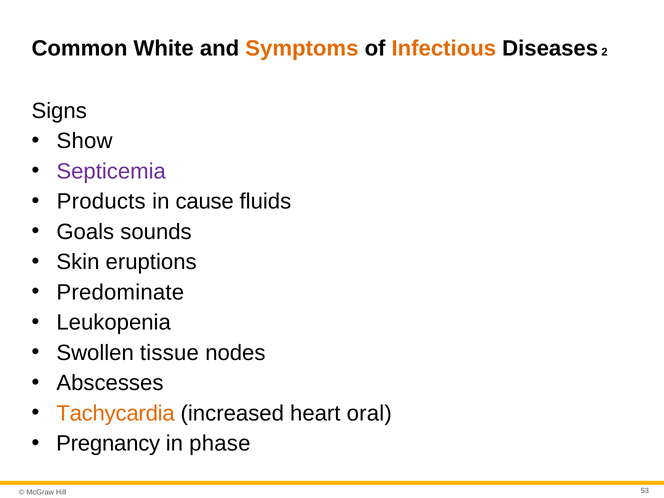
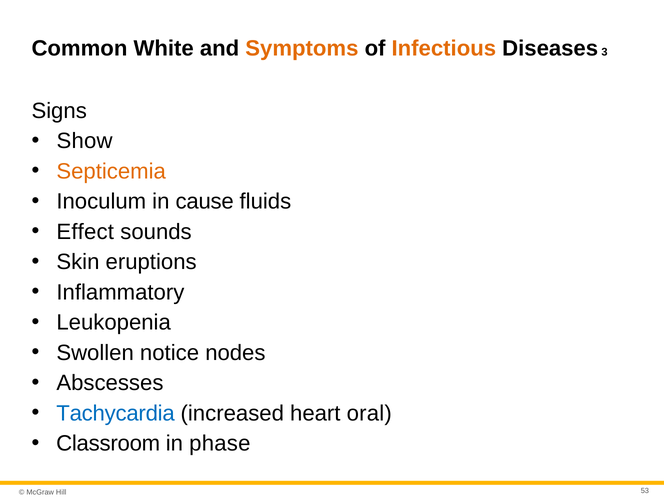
2: 2 -> 3 (605, 52)
Septicemia colour: purple -> orange (111, 171)
Products: Products -> Inoculum (101, 202)
Goals: Goals -> Effect (85, 232)
Predominate: Predominate -> Inflammatory (120, 292)
tissue: tissue -> notice (170, 353)
Tachycardia colour: orange -> blue (116, 413)
Pregnancy: Pregnancy -> Classroom (108, 444)
